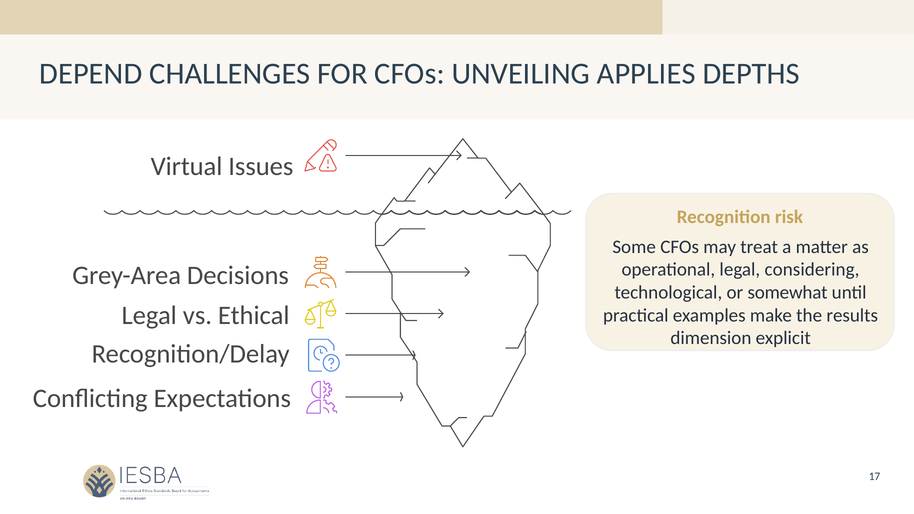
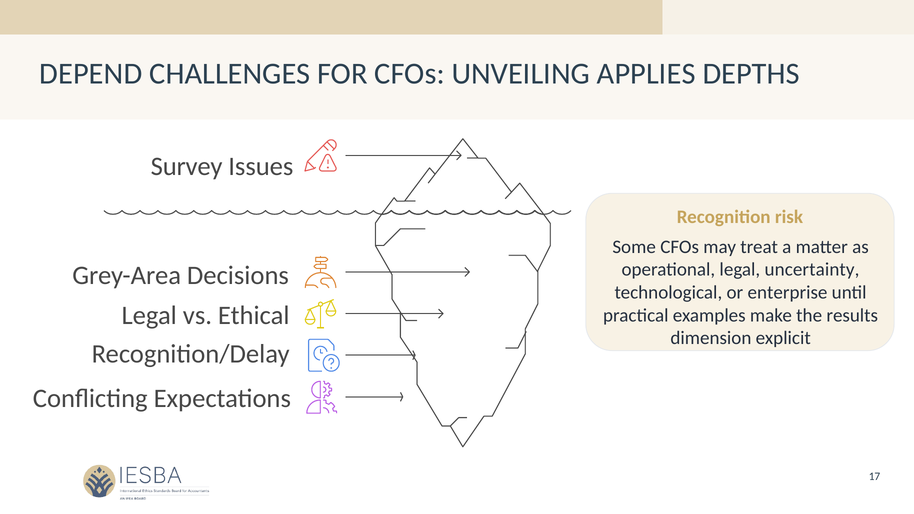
Virtual: Virtual -> Survey (187, 166)
considering: considering -> uncertainty (812, 270)
somewhat: somewhat -> enterprise (787, 292)
